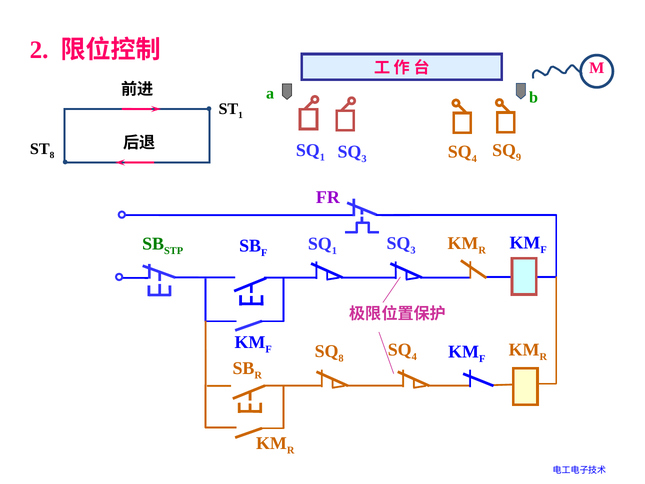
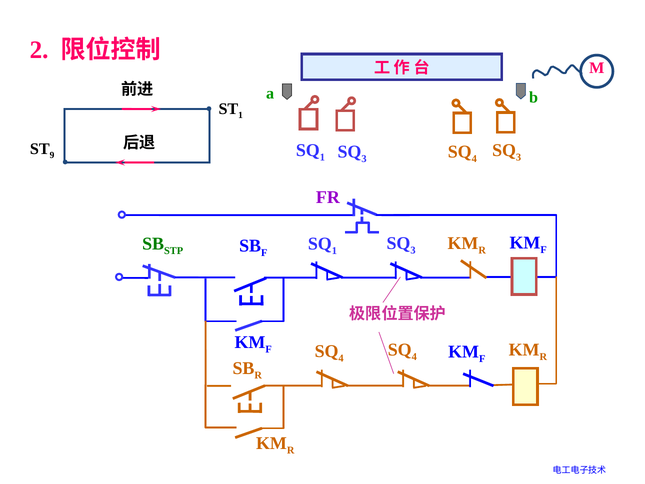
8: 8 -> 9 (52, 155)
9: 9 -> 3 (519, 157)
8: 8 -> 4 (341, 358)
